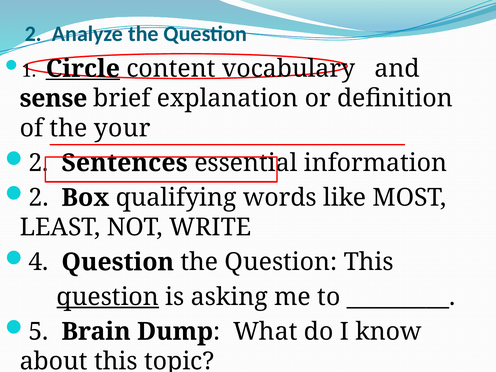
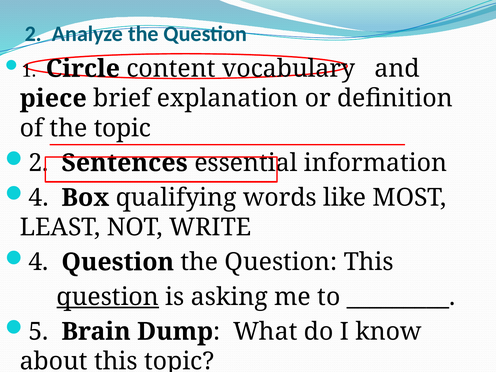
Circle underline: present -> none (83, 69)
sense: sense -> piece (53, 98)
the your: your -> topic (122, 128)
2: 2 -> 4 (39, 198)
